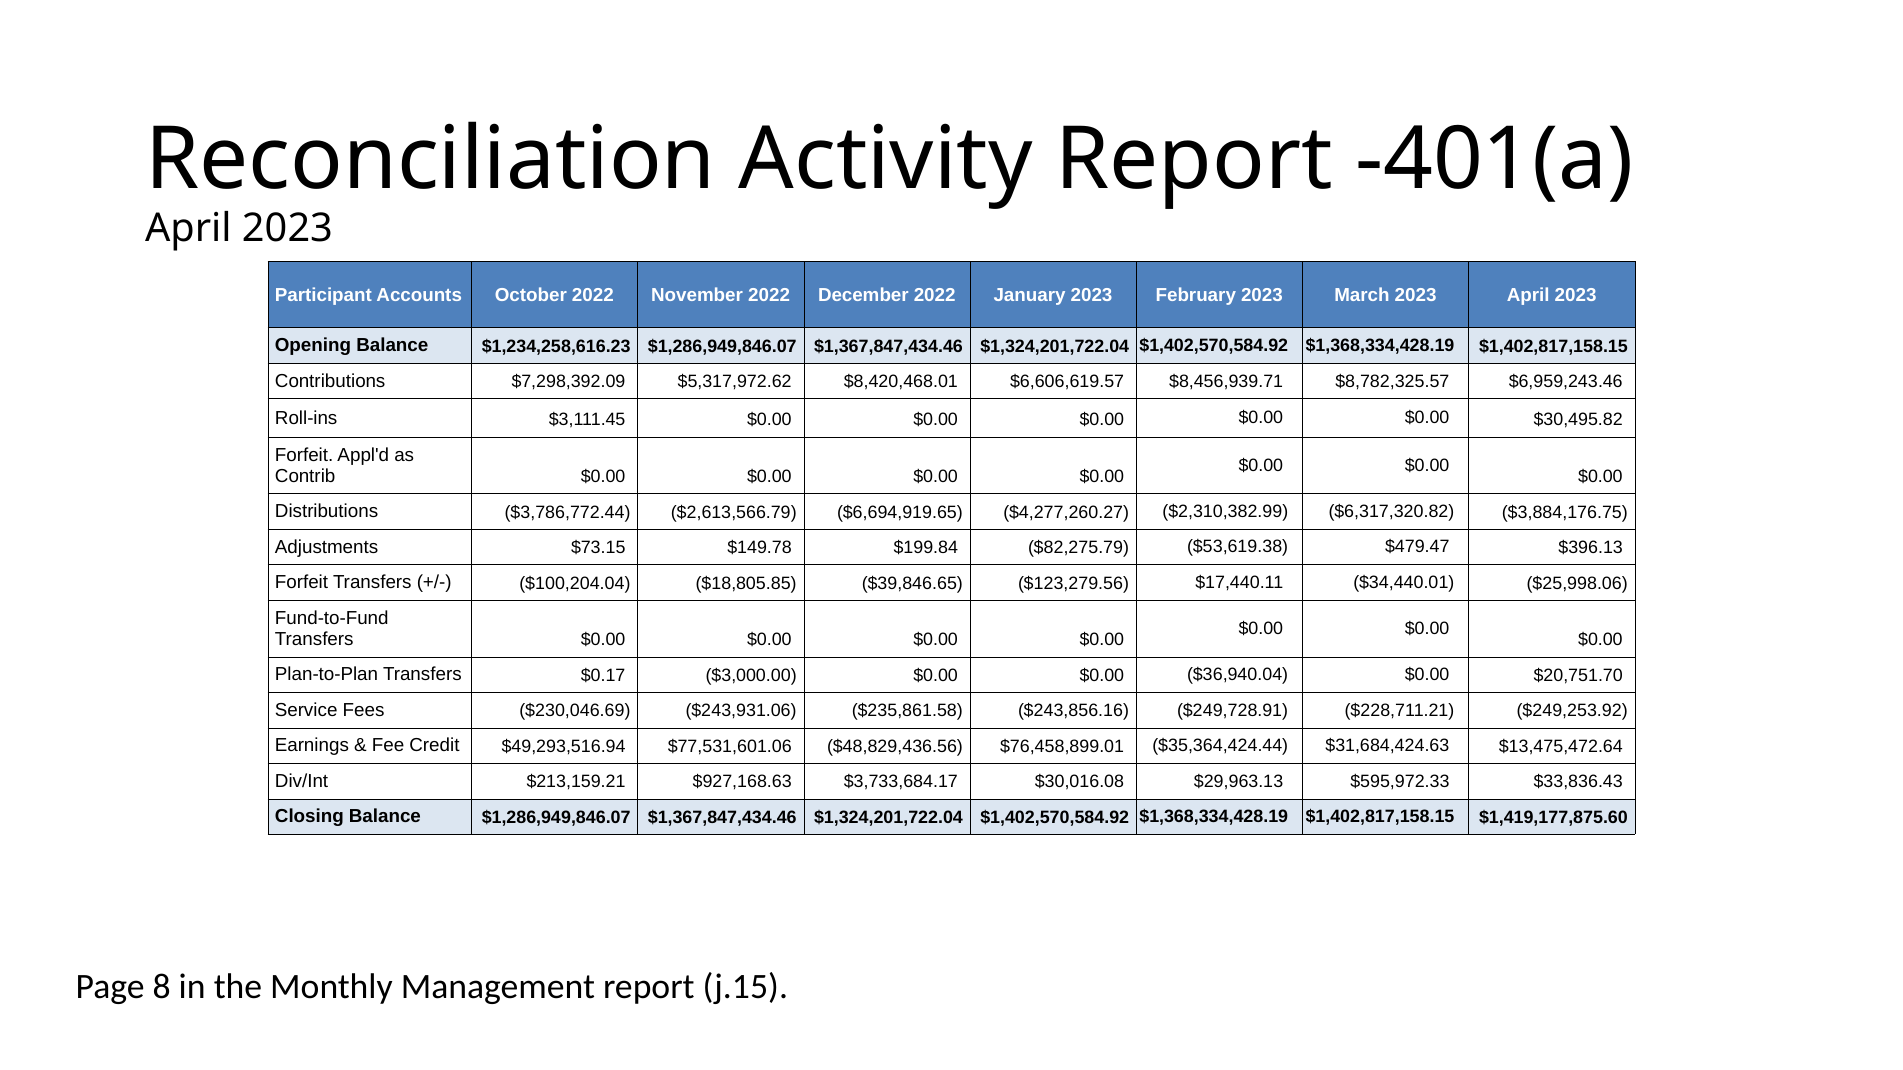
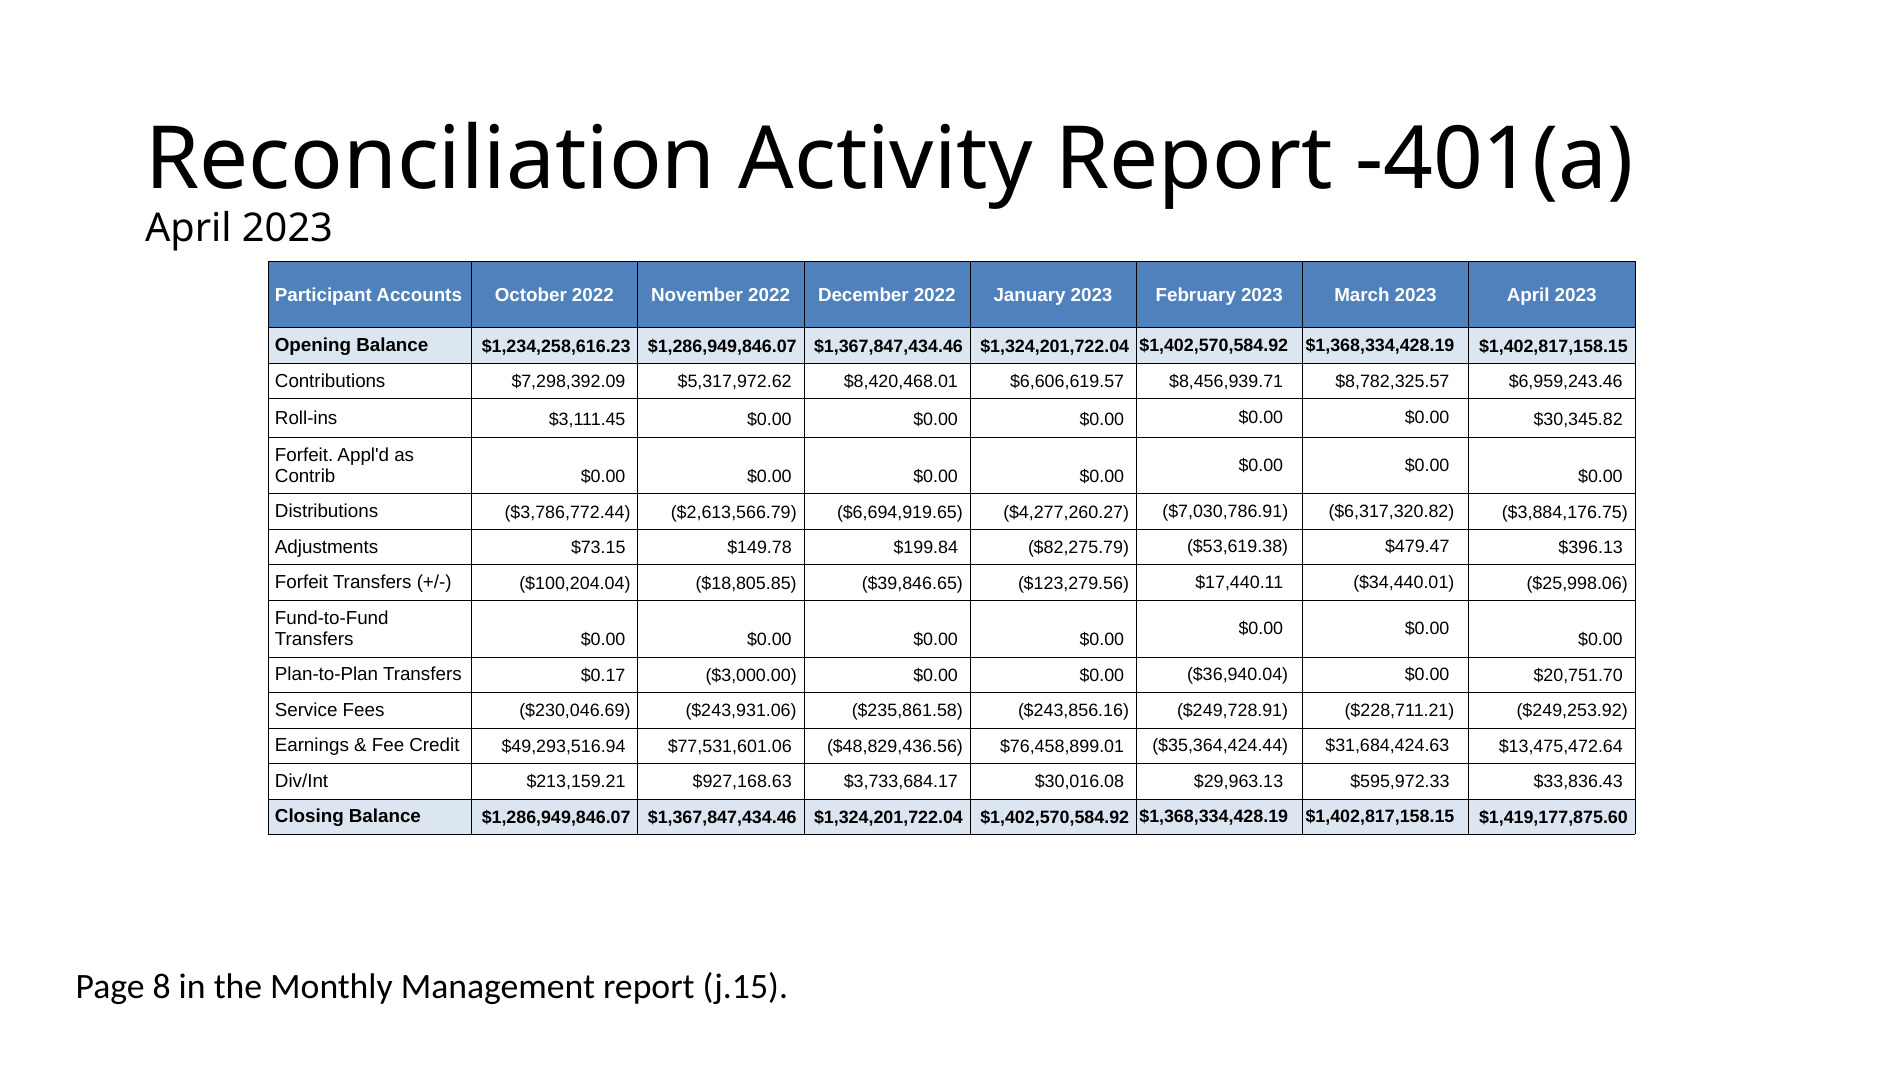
$30,495.82: $30,495.82 -> $30,345.82 (1578, 420)
$2,310,382.99: $2,310,382.99 -> $7,030,786.91 (1225, 512)
